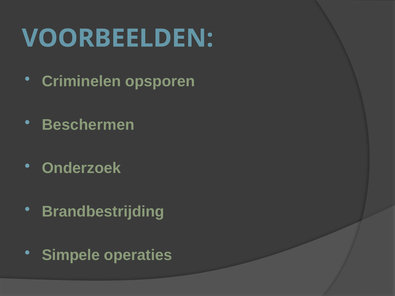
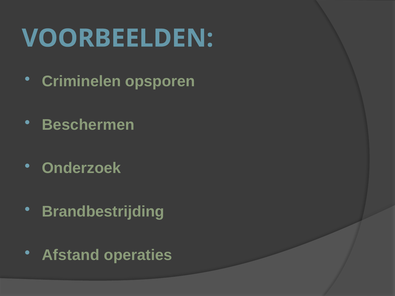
Simpele: Simpele -> Afstand (71, 255)
